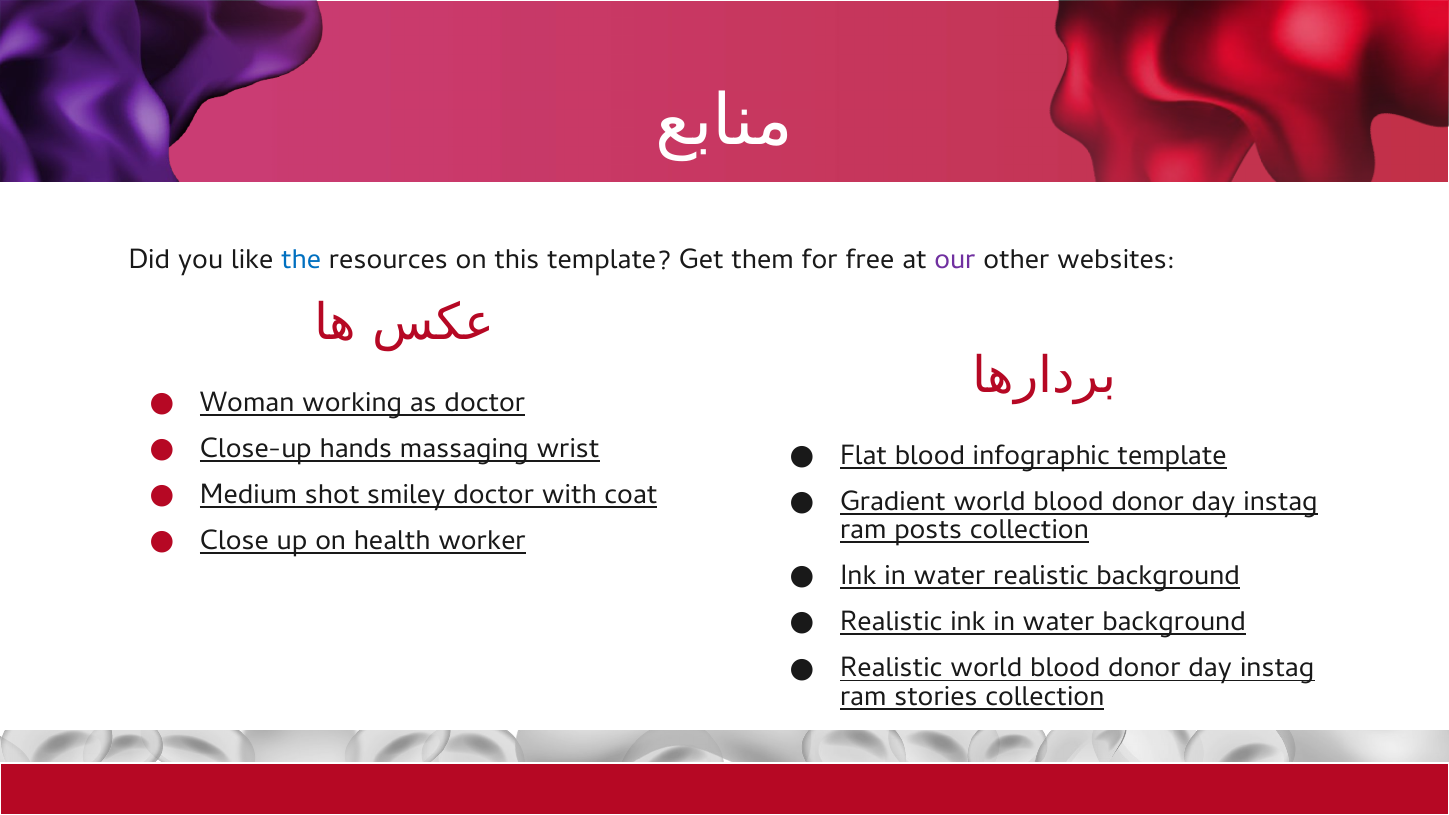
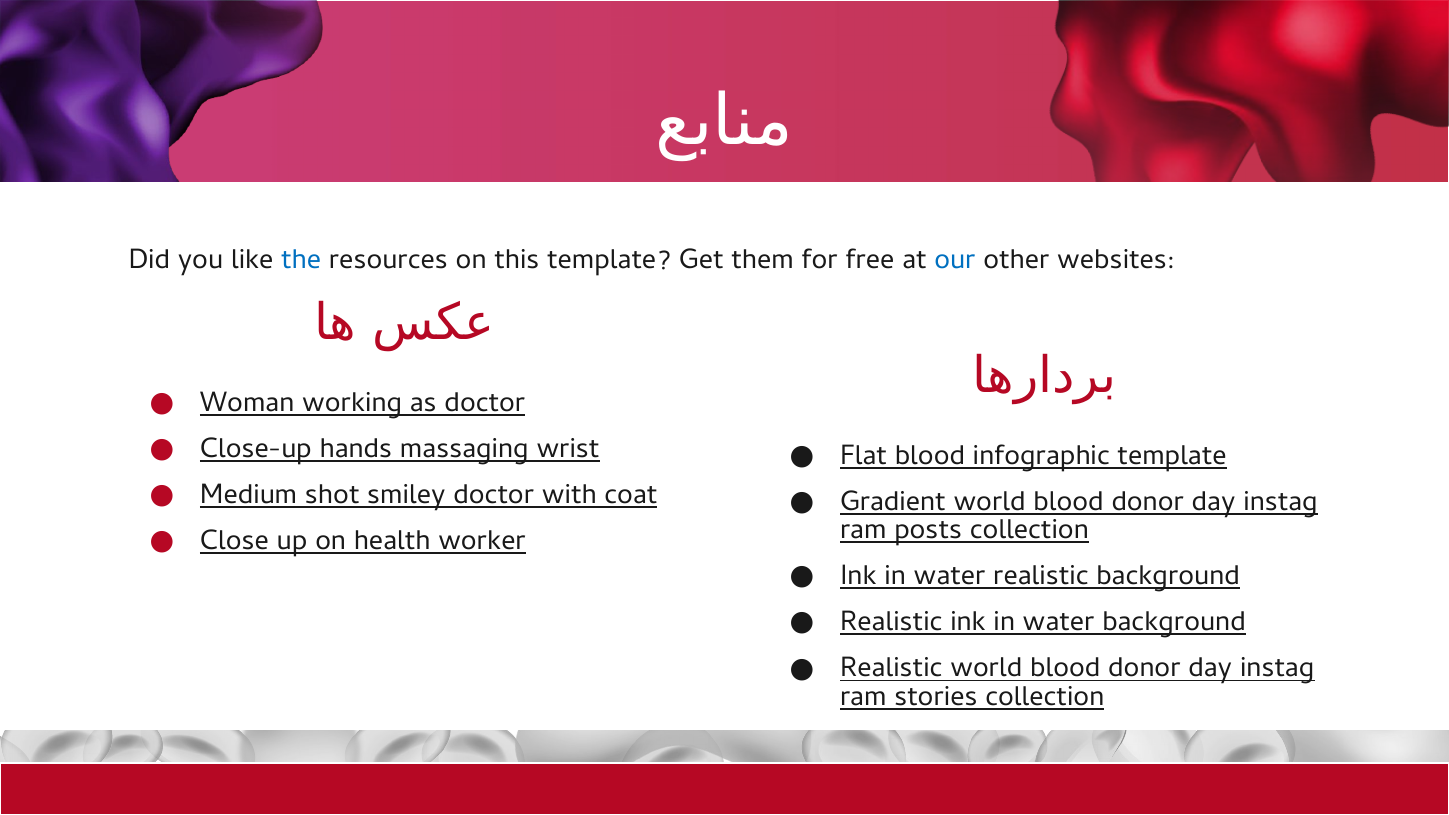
our colour: purple -> blue (955, 259)
